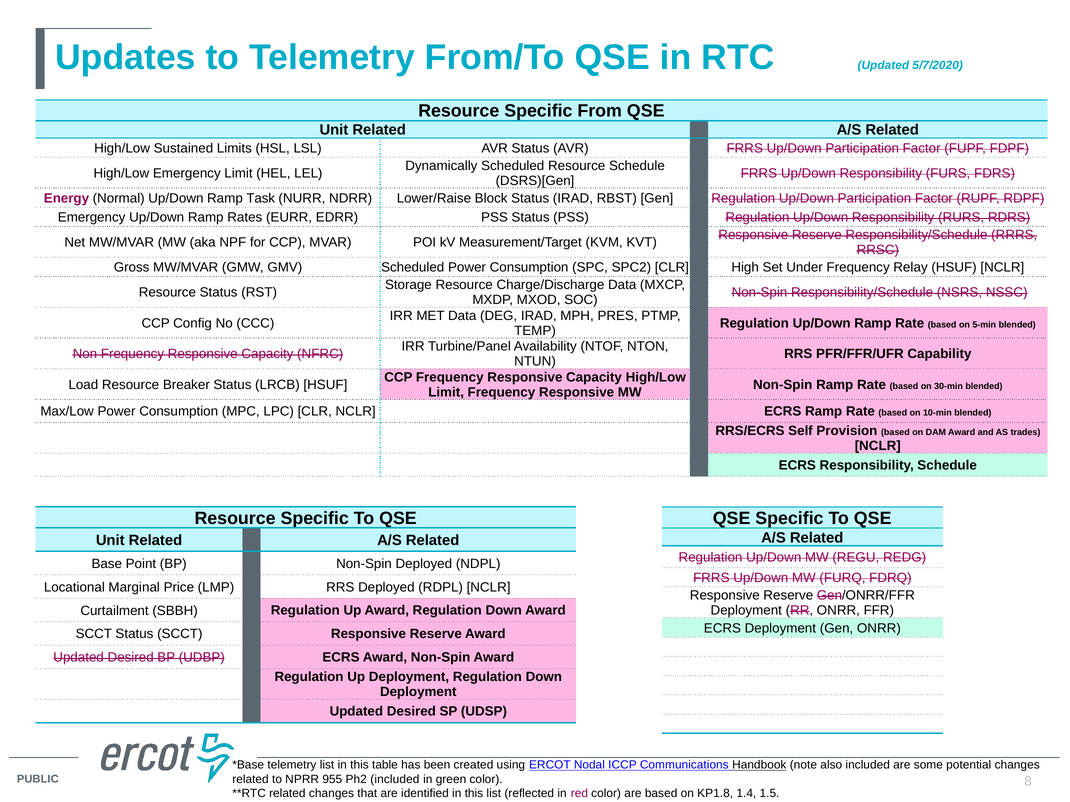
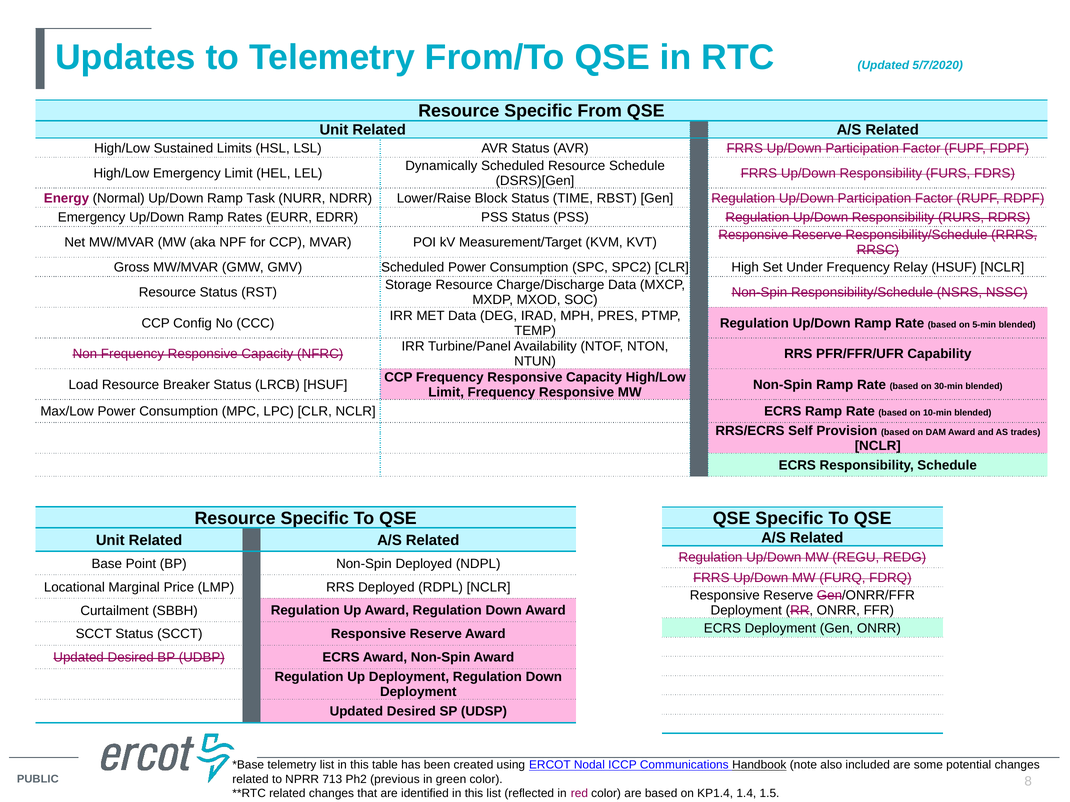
Status IRAD: IRAD -> TIME (573, 198)
955: 955 -> 713 (332, 780)
Ph2 included: included -> previous (395, 780)
KP1.8: KP1.8 -> KP1.4 (715, 794)
